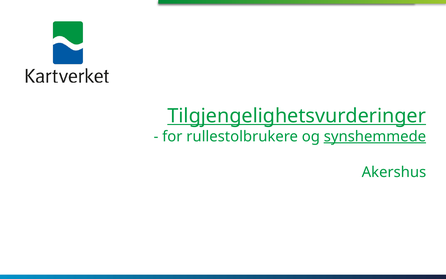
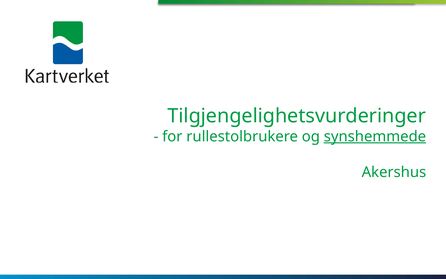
Tilgjengelighetsvurderinger underline: present -> none (297, 116)
